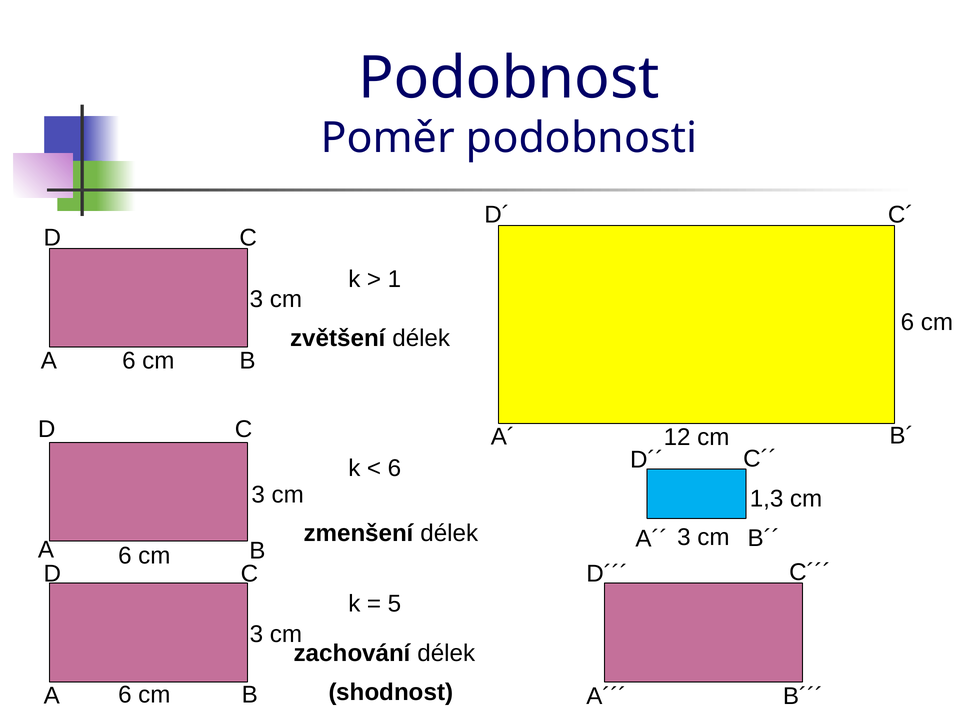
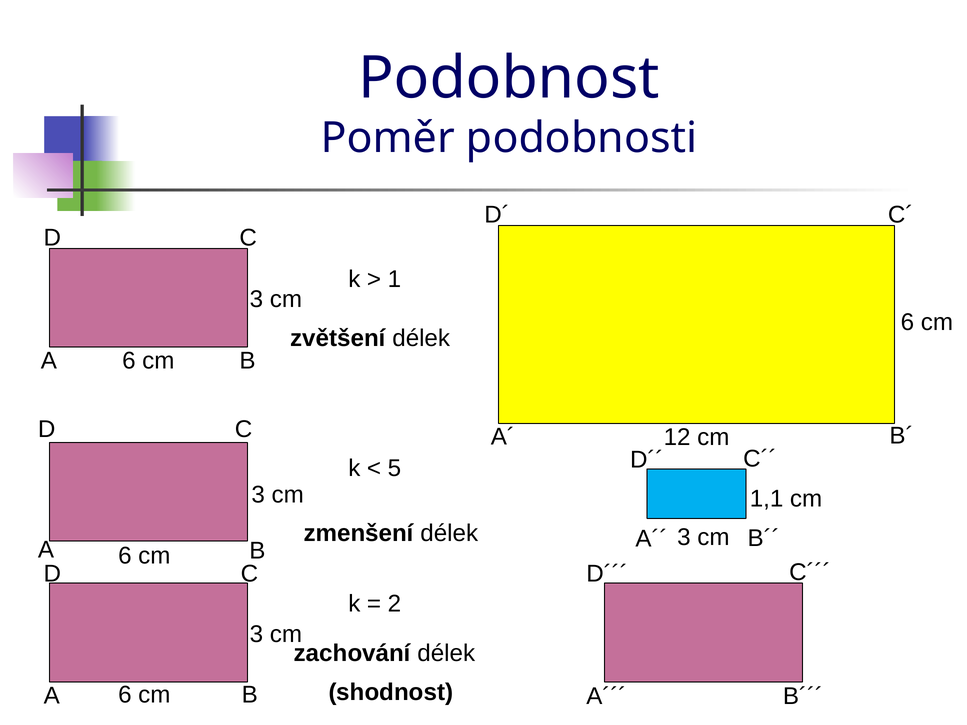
6: 6 -> 5 (394, 468)
1,3: 1,3 -> 1,1 (767, 499)
5: 5 -> 2 (394, 604)
